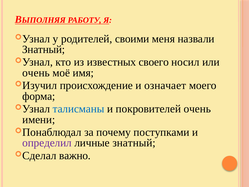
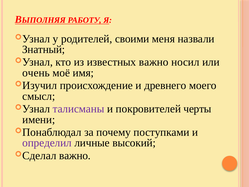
известных своего: своего -> важно (154, 62)
означает: означает -> древнего (165, 85)
форма: форма -> смысл (39, 96)
талисманы colour: blue -> purple (79, 109)
покровителей очень: очень -> черты (197, 109)
личные знатный: знатный -> высокий (134, 143)
